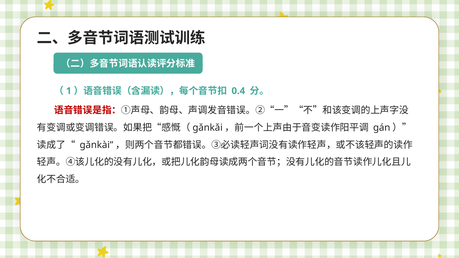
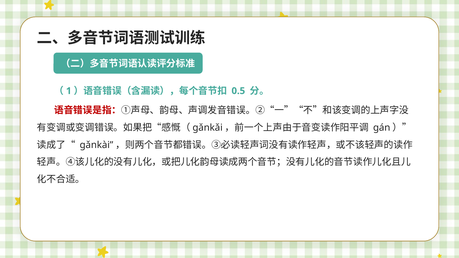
0.4: 0.4 -> 0.5 (238, 91)
